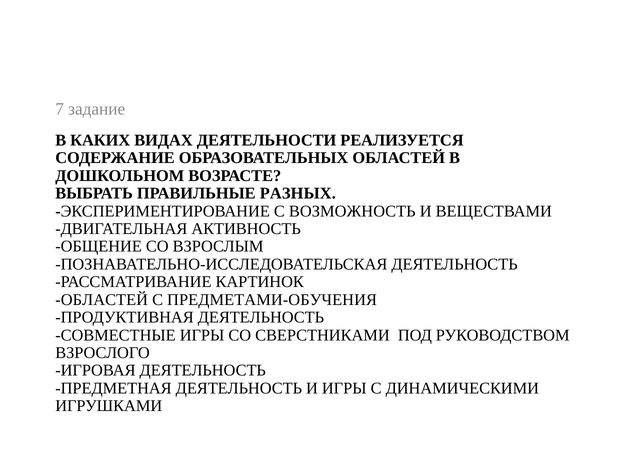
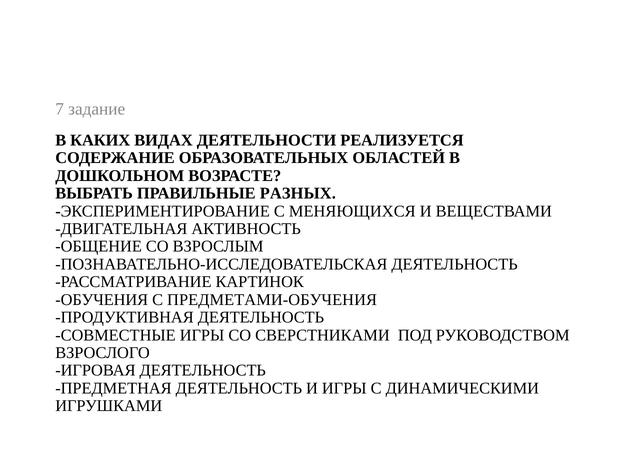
ВОЗМОЖНОСТЬ: ВОЗМОЖНОСТЬ -> МЕНЯЮЩИХСЯ (352, 211)
ОБЛАСТЕЙ: ОБЛАСТЕЙ -> ОБУЧЕНИЯ (102, 300)
